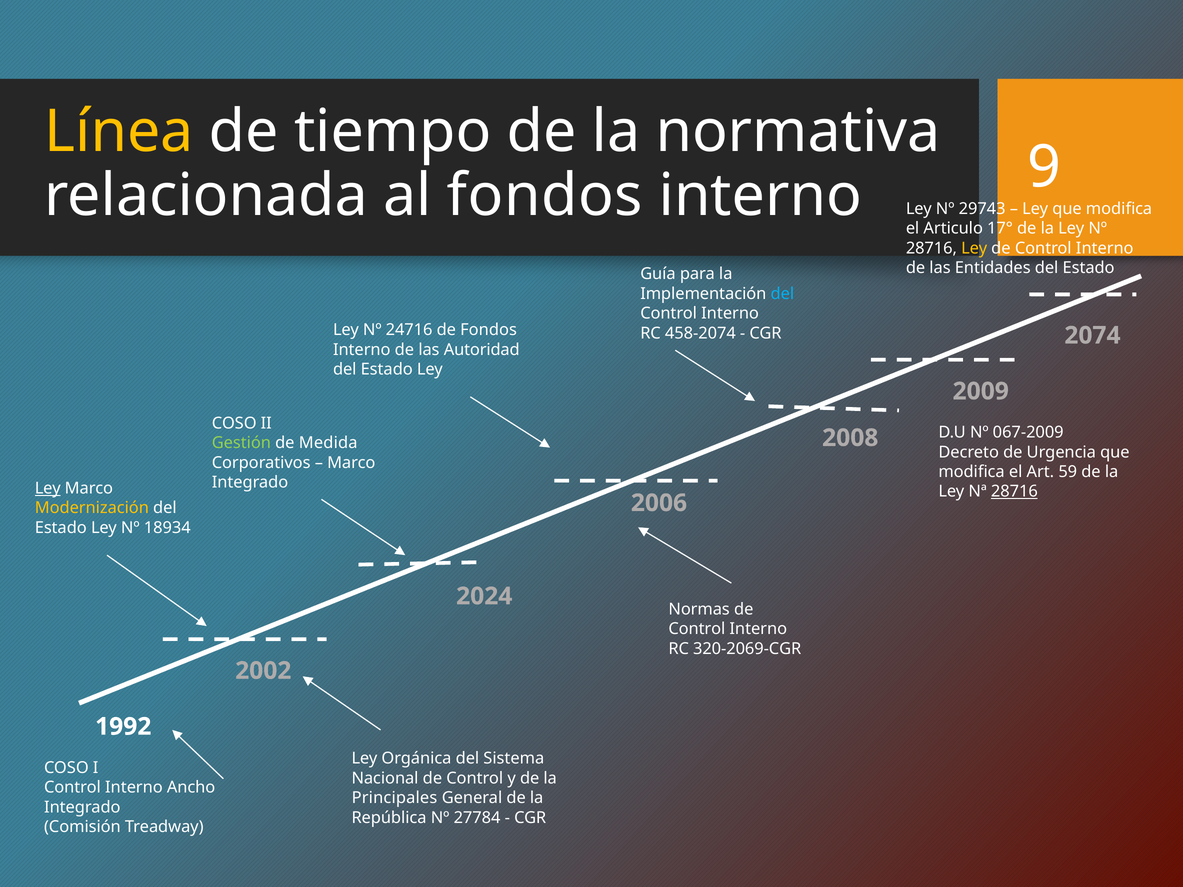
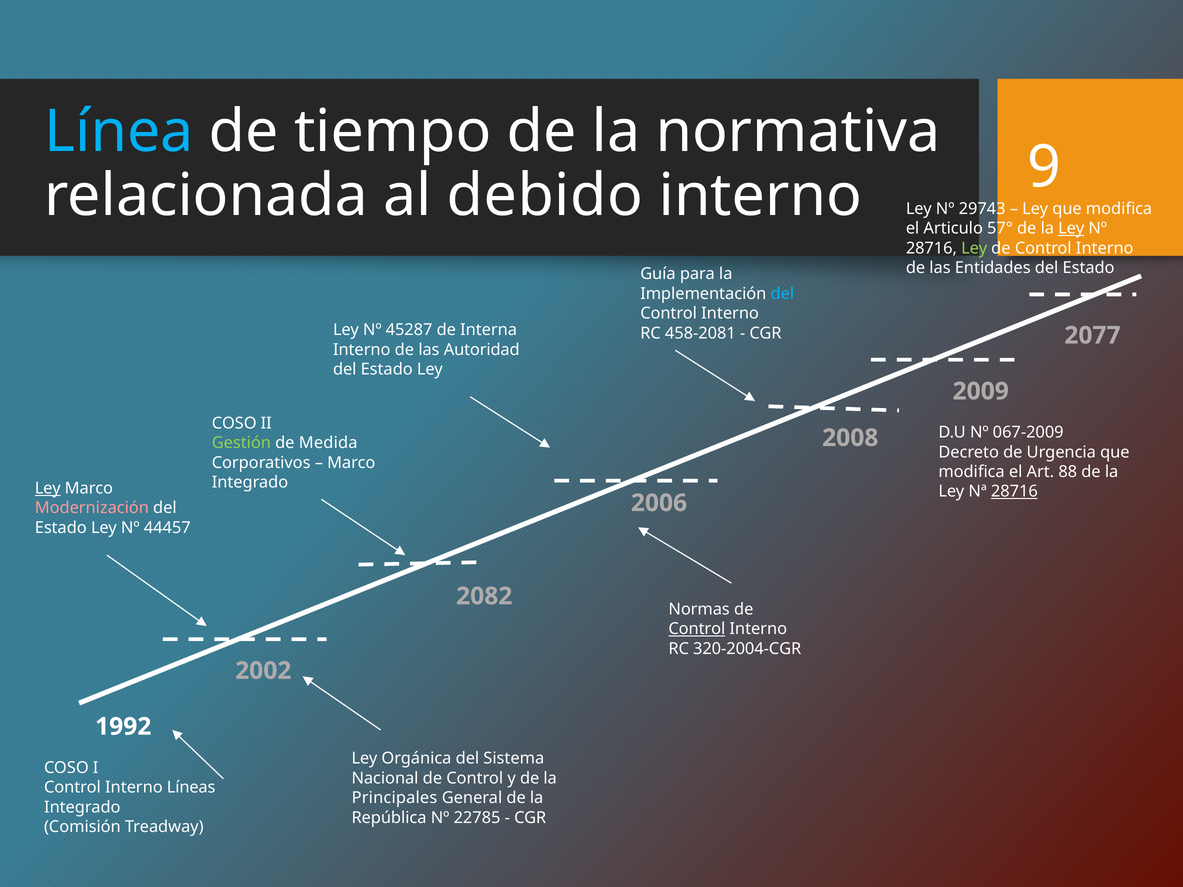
Línea colour: yellow -> light blue (119, 132)
al fondos: fondos -> debido (545, 196)
17°: 17° -> 57° (1000, 229)
Ley underline: none -> present (1071, 229)
Ley colour: yellow -> light green (974, 248)
24716: 24716 -> 45287 (409, 330)
de Fondos: Fondos -> Interna (489, 330)
458-2074: 458-2074 -> 458-2081 (700, 333)
2074: 2074 -> 2077 (1092, 336)
59: 59 -> 88 (1068, 472)
Modernización colour: yellow -> pink (92, 508)
18934: 18934 -> 44457 (167, 528)
2024: 2024 -> 2082 (484, 596)
Control underline: none -> present (697, 629)
320-2069-CGR: 320-2069-CGR -> 320-2004-CGR (747, 649)
Ancho: Ancho -> Líneas (191, 788)
27784: 27784 -> 22785 (477, 818)
